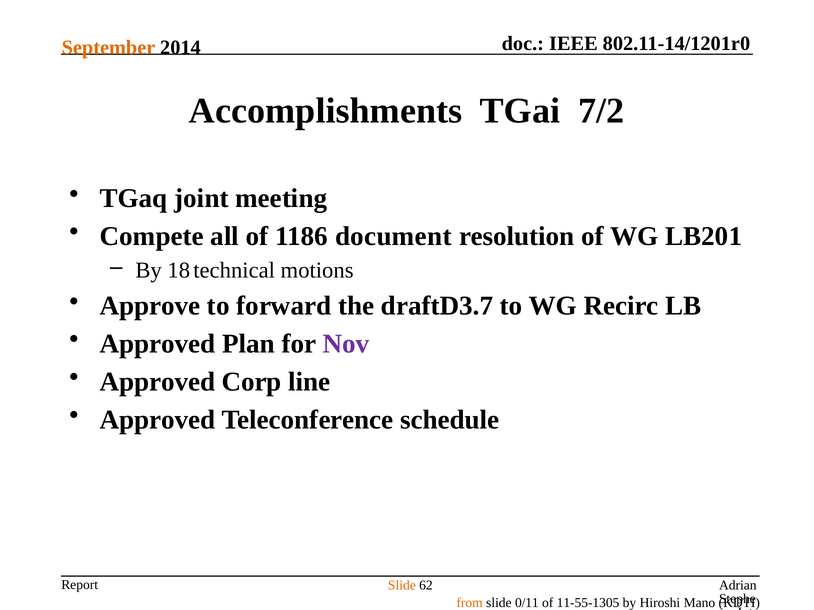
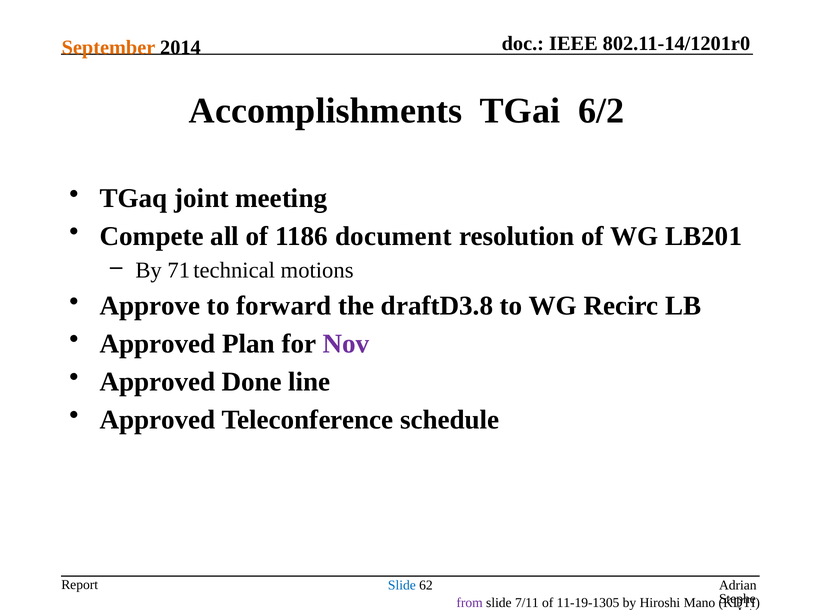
7/2: 7/2 -> 6/2 (601, 111)
18: 18 -> 71 (179, 271)
draftD3.7: draftD3.7 -> draftD3.8 (437, 306)
Corp: Corp -> Done (252, 382)
Slide colour: orange -> blue (402, 586)
from colour: orange -> purple (470, 603)
0/11: 0/11 -> 7/11 (527, 603)
11-55-1305: 11-55-1305 -> 11-19-1305 (588, 603)
